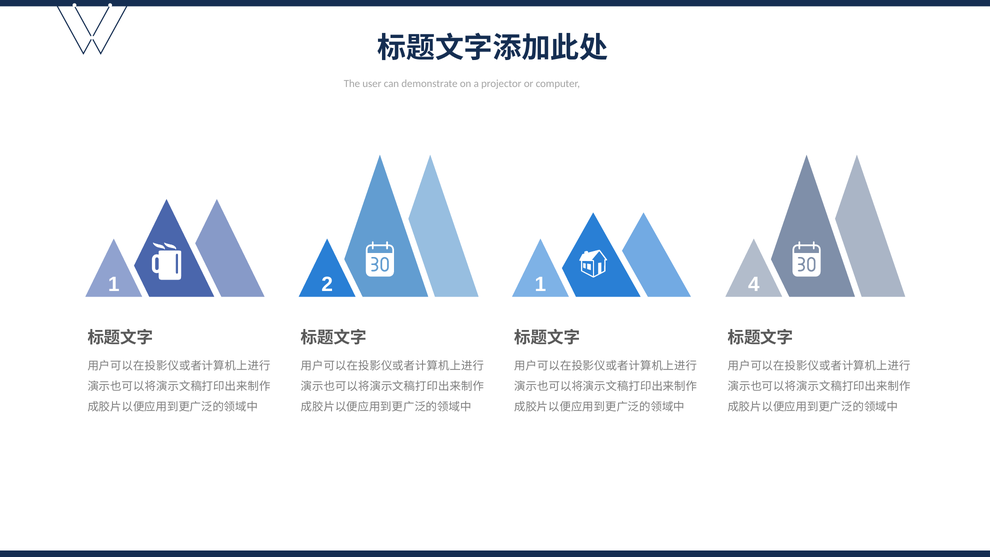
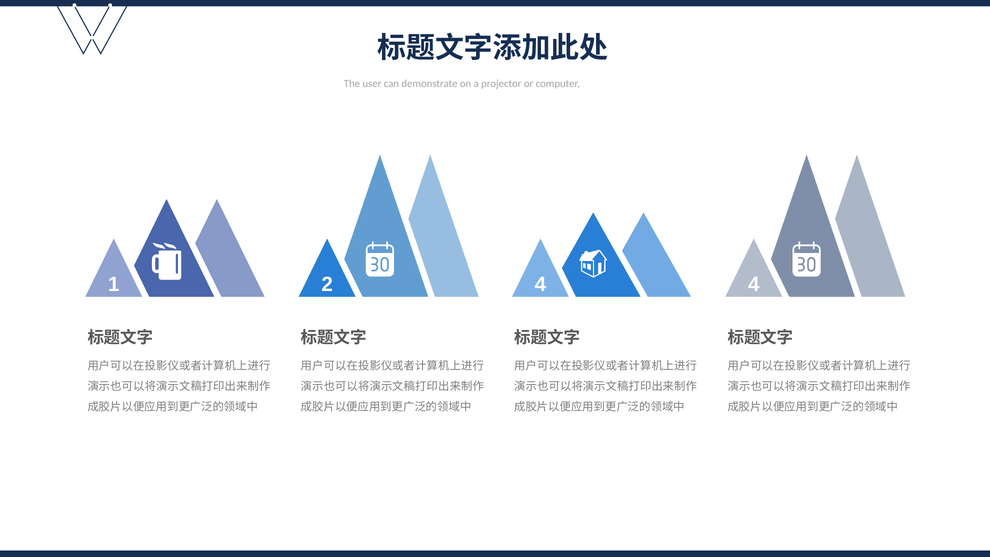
2 1: 1 -> 4 (540, 284)
